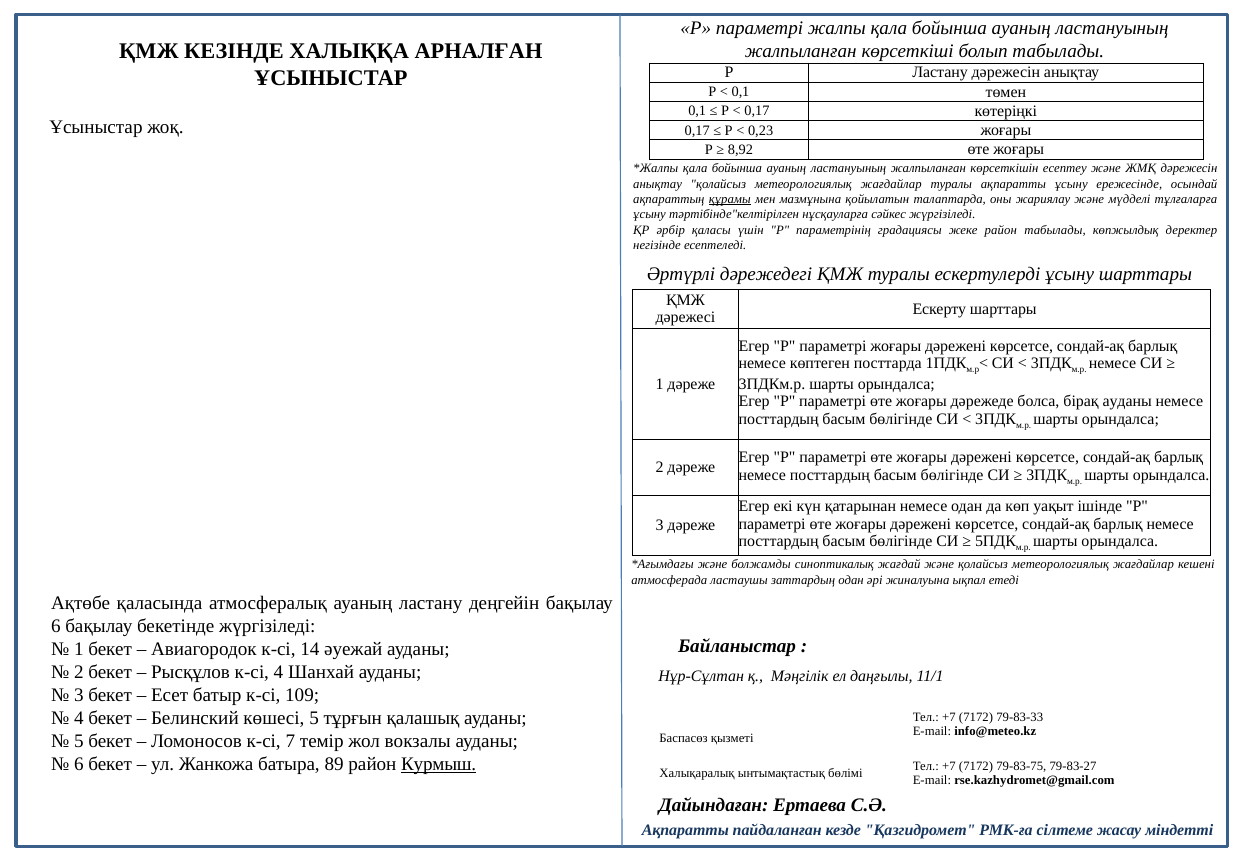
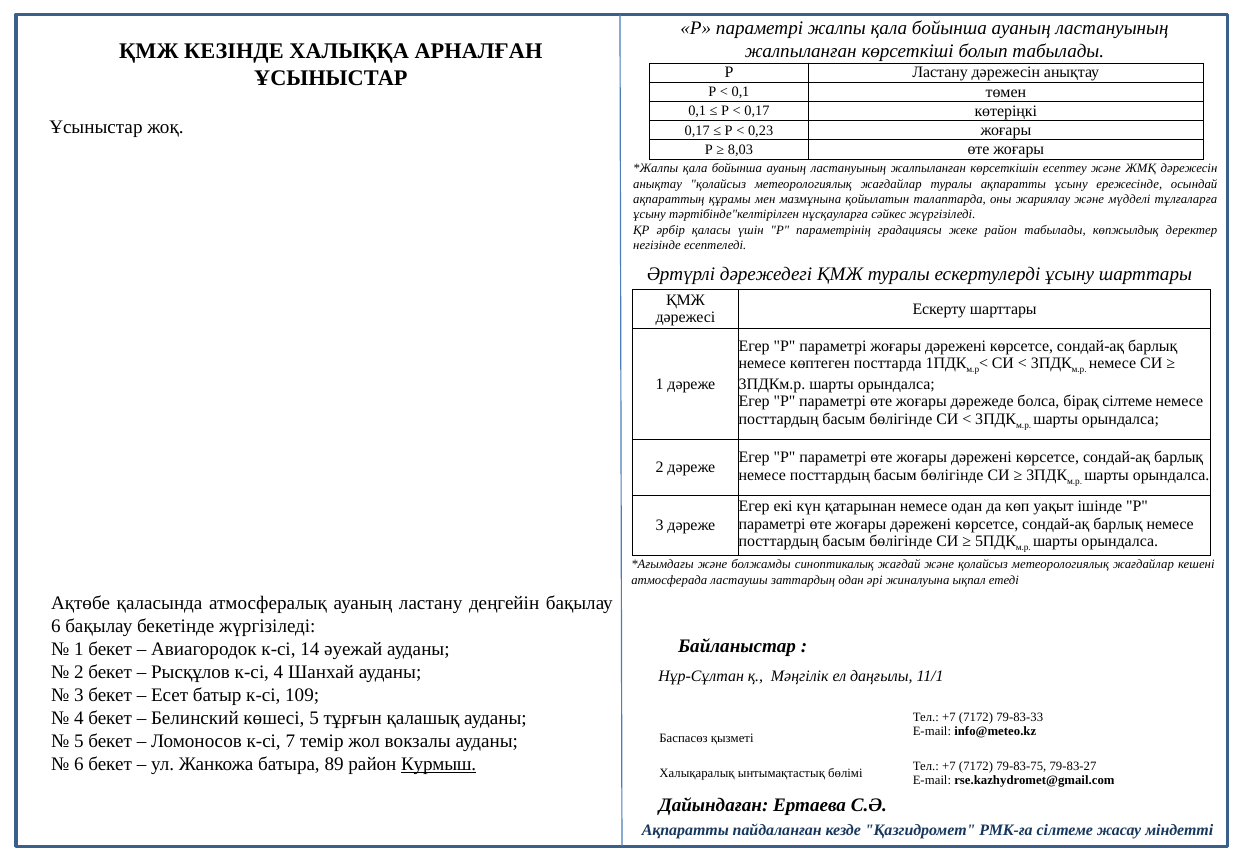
8,92: 8,92 -> 8,03 (740, 150)
құрамы underline: present -> none (730, 199)
бірақ ауданы: ауданы -> сілтеме (1127, 401)
